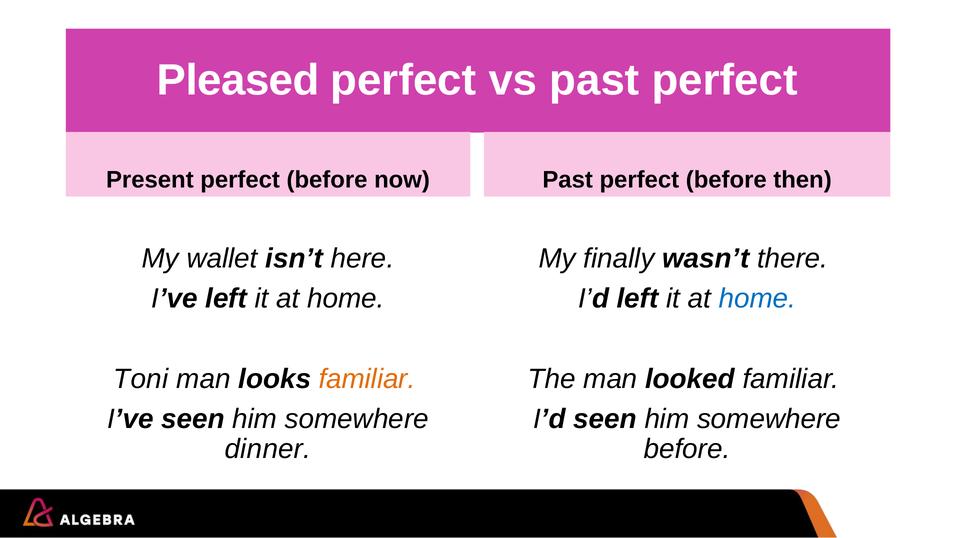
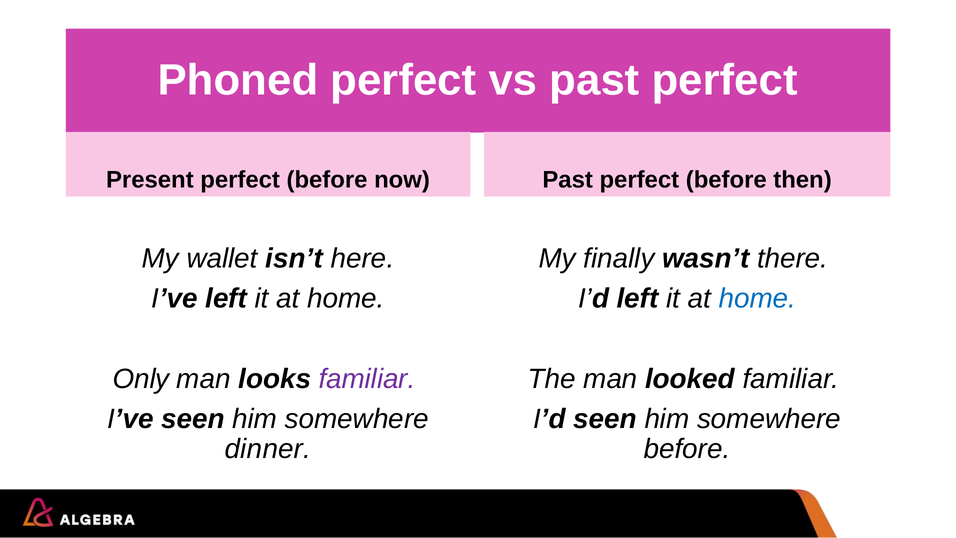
Pleased: Pleased -> Phoned (238, 80)
Toni: Toni -> Only (141, 379)
familiar colour: orange -> purple (367, 379)
